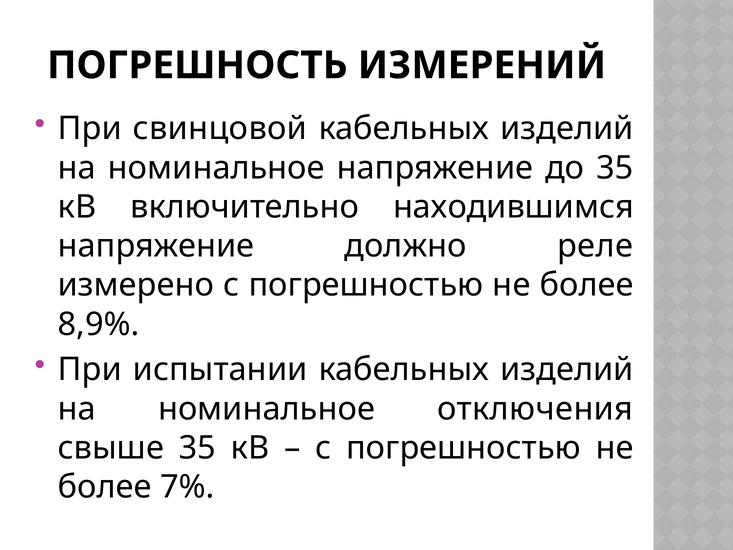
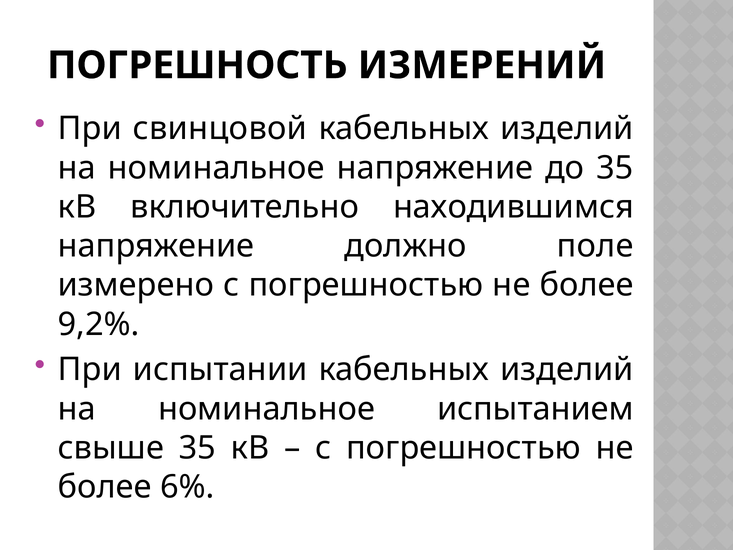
реле: реле -> поле (595, 246)
8,9%: 8,9% -> 9,2% (99, 324)
отключения: отключения -> испытанием (535, 409)
7%: 7% -> 6% (187, 487)
